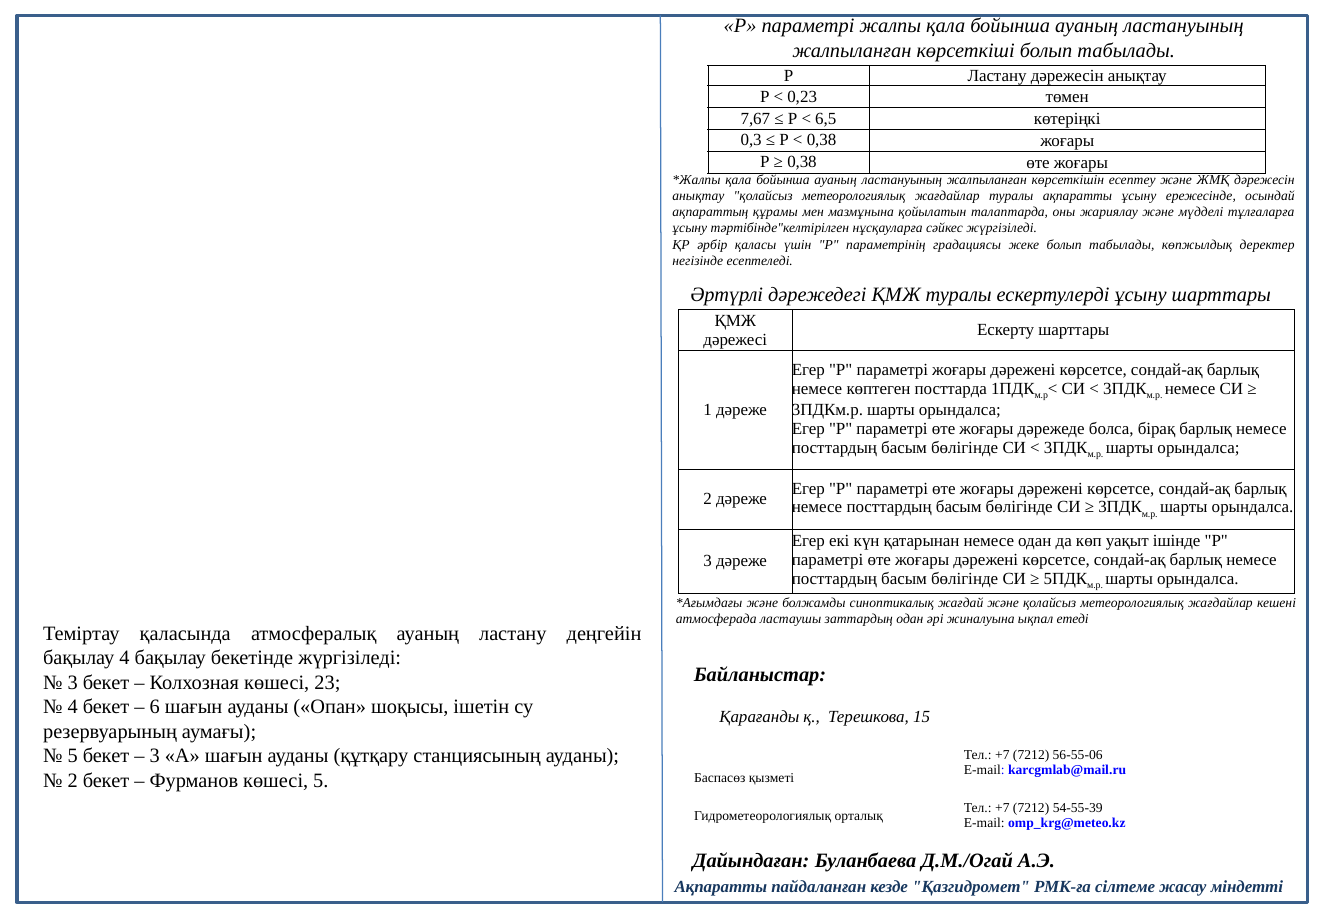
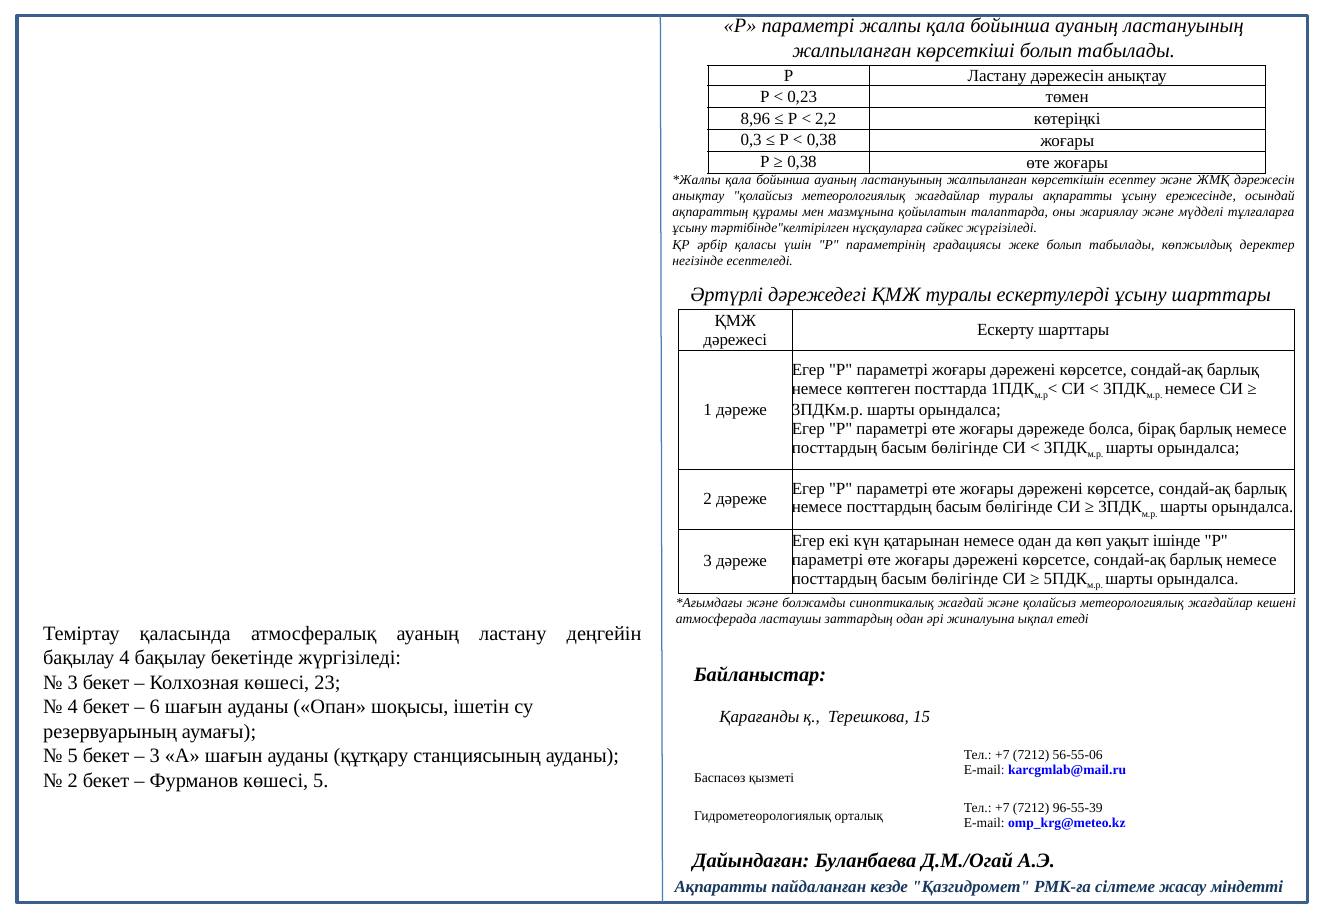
7,67: 7,67 -> 8,96 (755, 118)
6,5: 6,5 -> 2,2 (826, 118)
54-55-39: 54-55-39 -> 96-55-39 (1078, 807)
